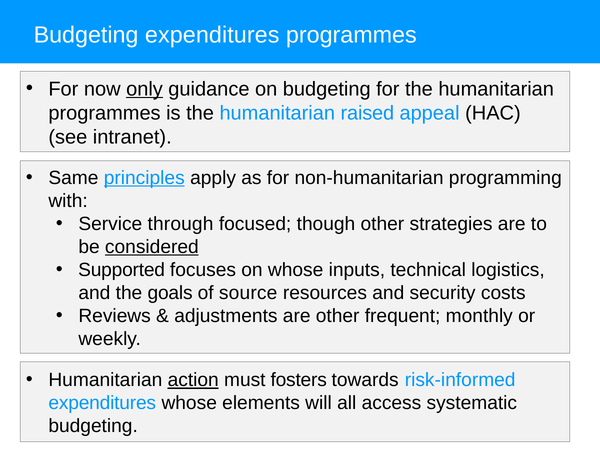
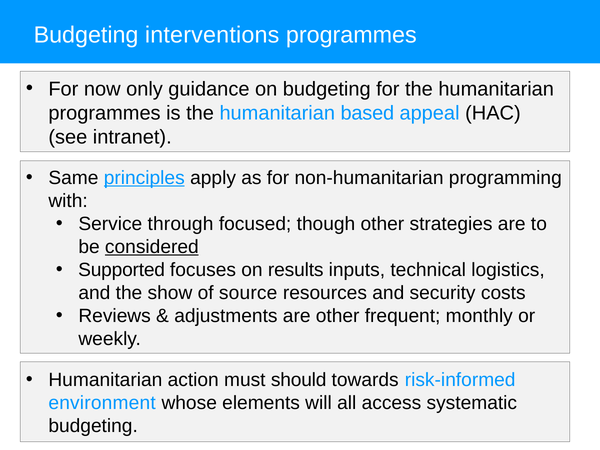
Budgeting expenditures: expenditures -> interventions (212, 35)
only underline: present -> none (144, 89)
raised: raised -> based (367, 113)
on whose: whose -> results (296, 270)
goals: goals -> show (170, 293)
action underline: present -> none (193, 380)
fosters: fosters -> should (299, 380)
expenditures: expenditures -> environment (102, 403)
